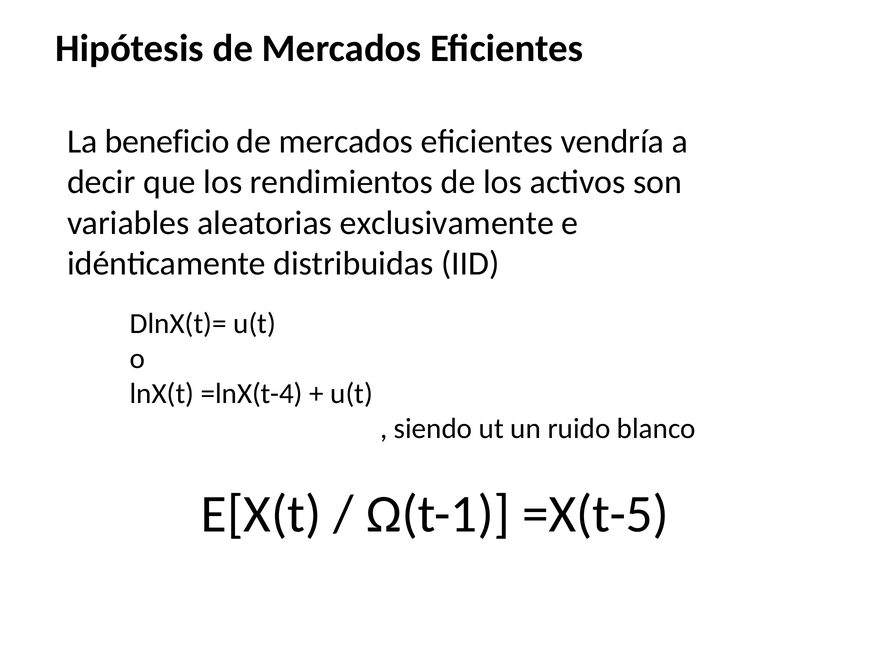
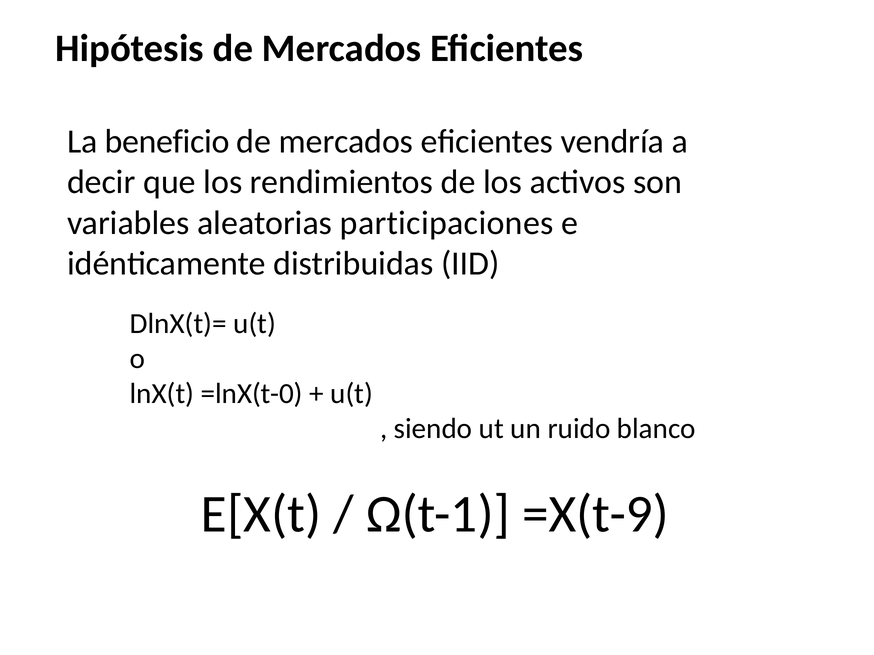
exclusivamente: exclusivamente -> participaciones (447, 223)
=lnX(t-4: =lnX(t-4 -> =lnX(t-0 (252, 394)
=X(t-5: =X(t-5 -> =X(t-9 (595, 515)
